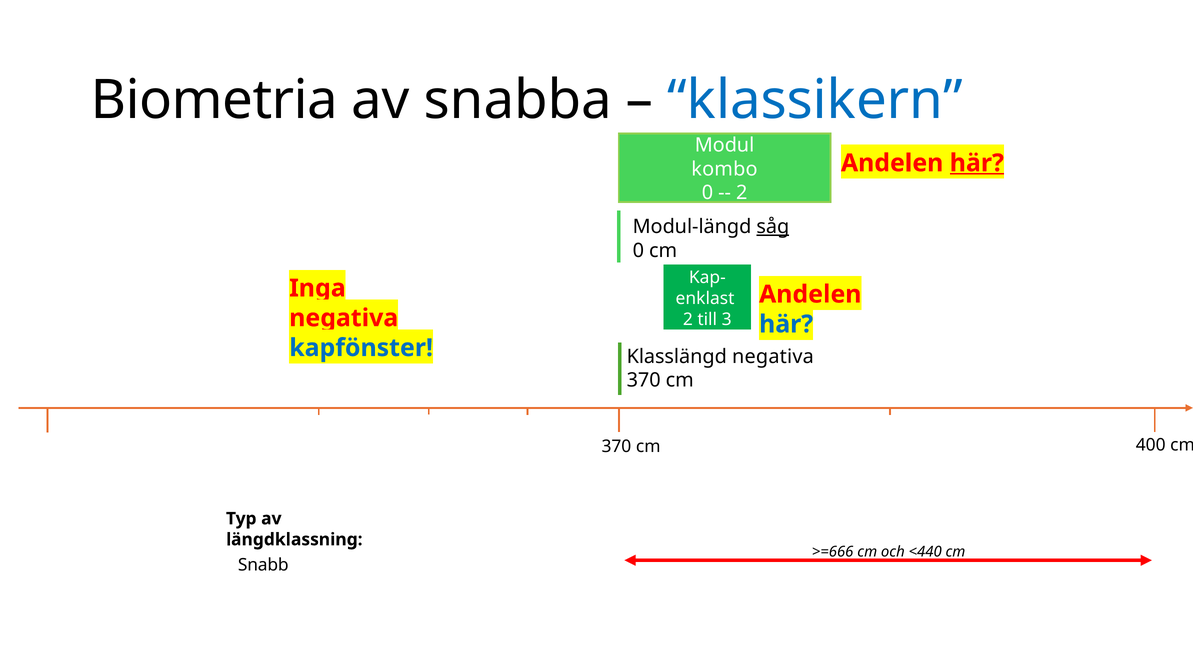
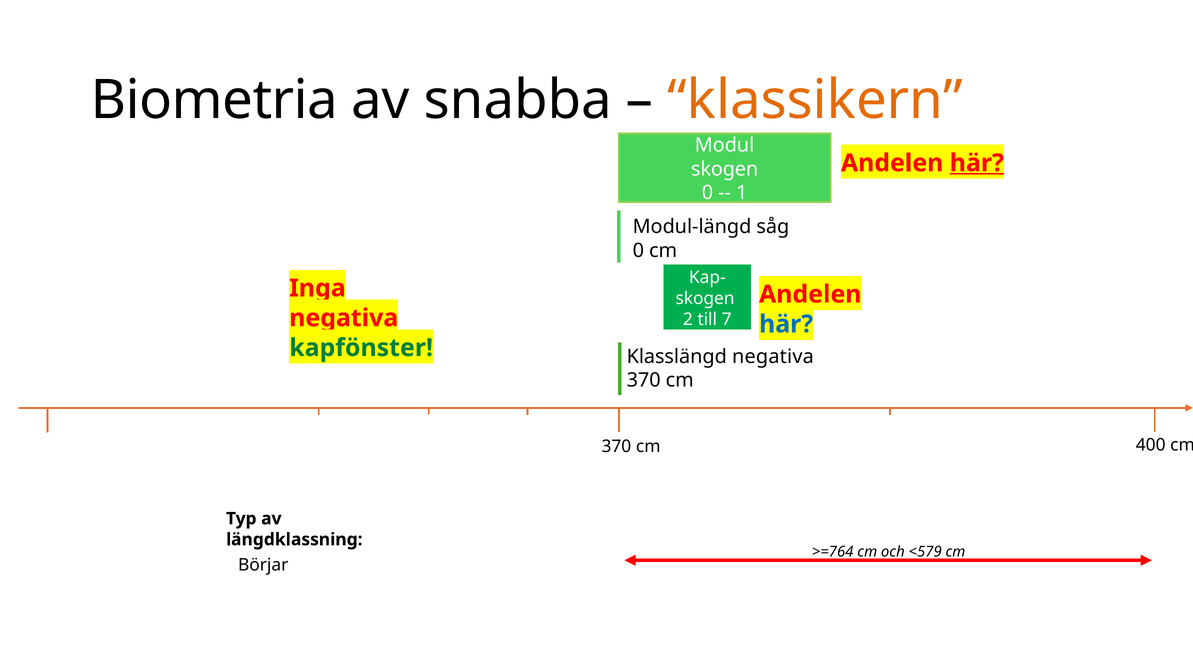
klassikern colour: blue -> orange (815, 100)
kombo: kombo -> skogen (725, 169)
2: 2 -> 1 (742, 193)
såg underline: present -> none (773, 227)
enklast: enklast -> skogen (705, 298)
3: 3 -> 7 (727, 319)
kapfönster colour: blue -> green (361, 348)
>=666: >=666 -> >=764 (833, 552)
<440: <440 -> <579 (925, 552)
Snabb: Snabb -> Börjar (263, 565)
